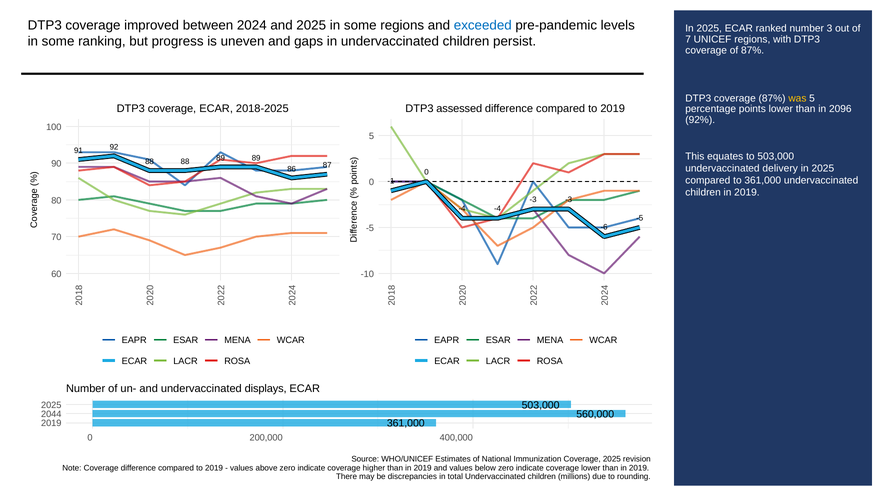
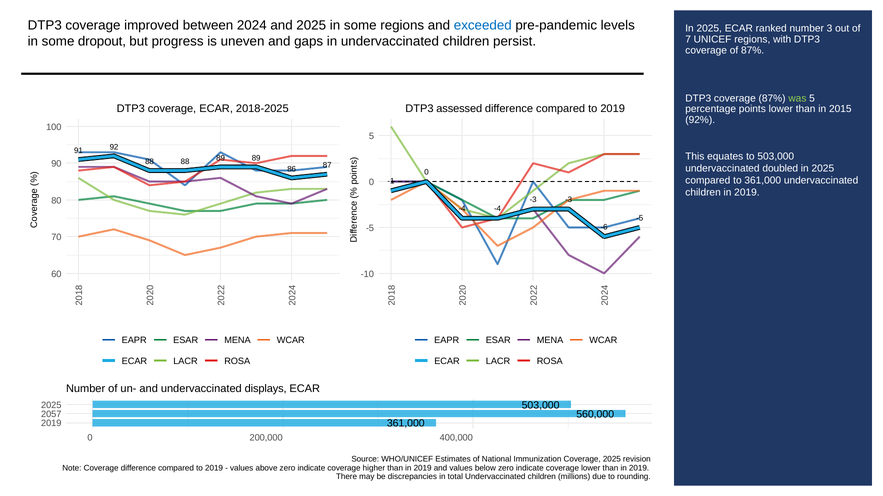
ranking: ranking -> dropout (102, 41)
was colour: yellow -> light green (797, 98)
2096: 2096 -> 2015 (840, 109)
delivery: delivery -> doubled (780, 169)
2044: 2044 -> 2057 (51, 415)
